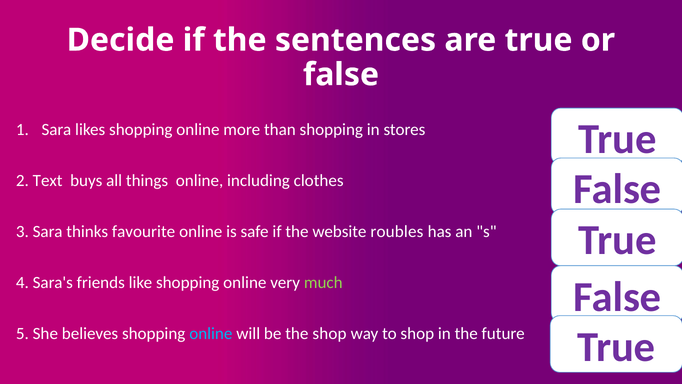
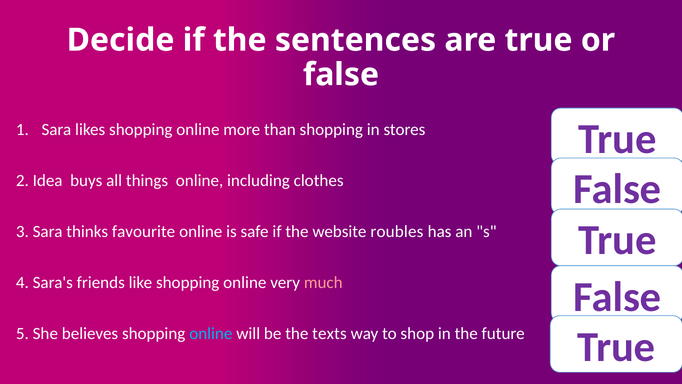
Text: Text -> Idea (48, 180)
much colour: light green -> pink (323, 282)
the shop: shop -> texts (330, 334)
